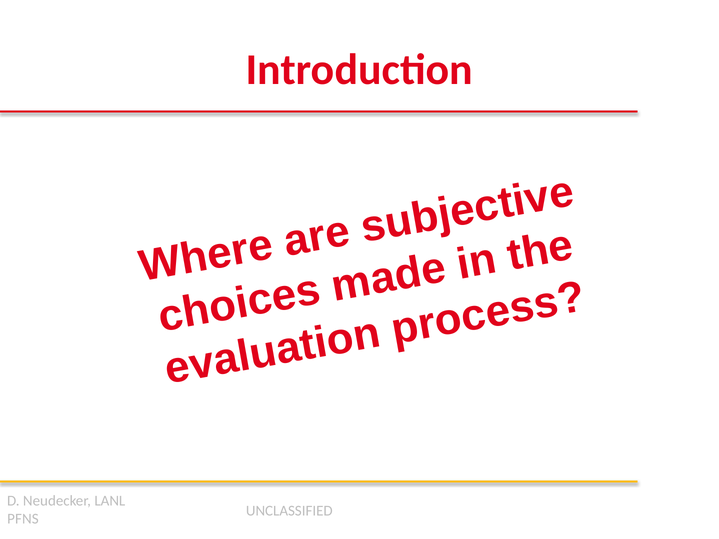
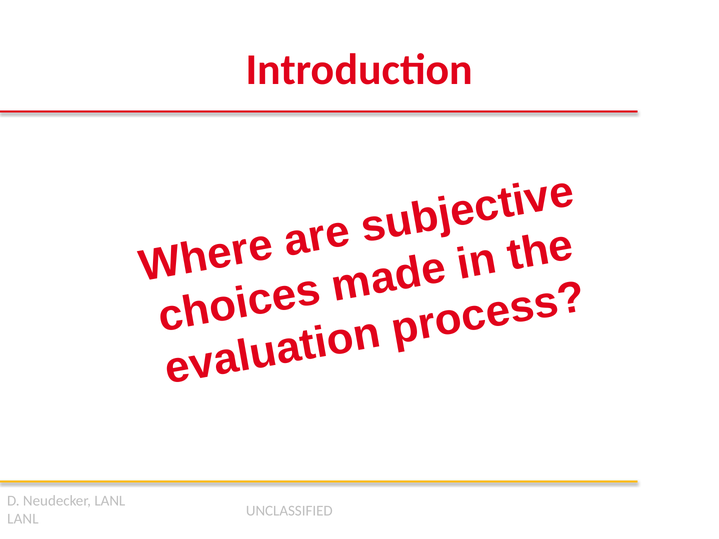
PFNS: PFNS -> LANL (23, 519)
